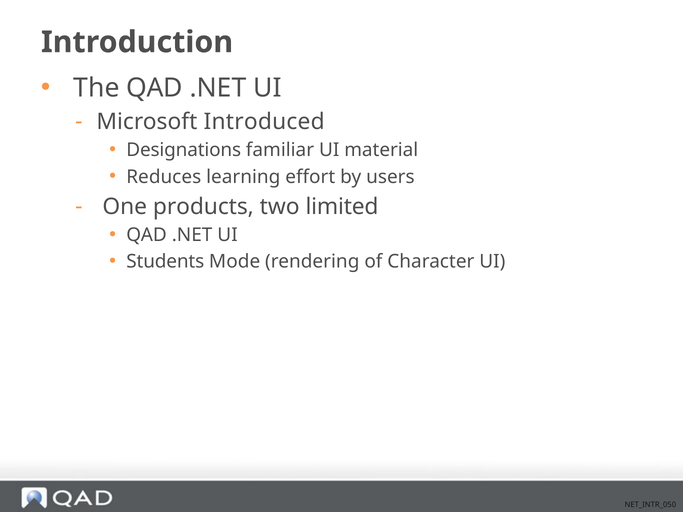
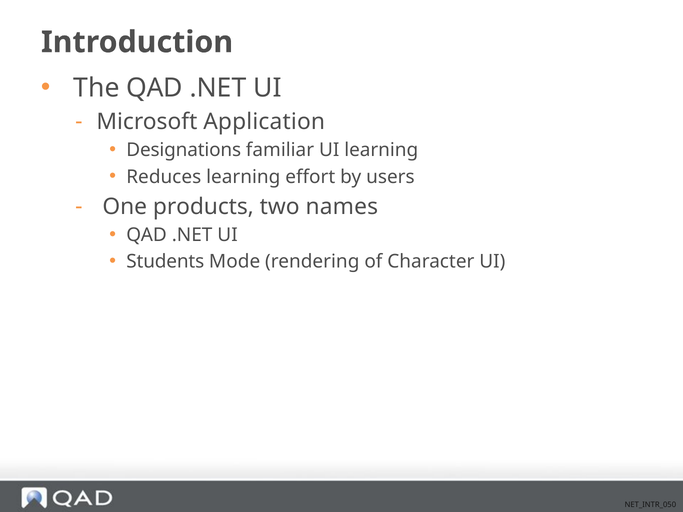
Introduced: Introduced -> Application (264, 122)
UI material: material -> learning (381, 150)
limited: limited -> names (342, 207)
